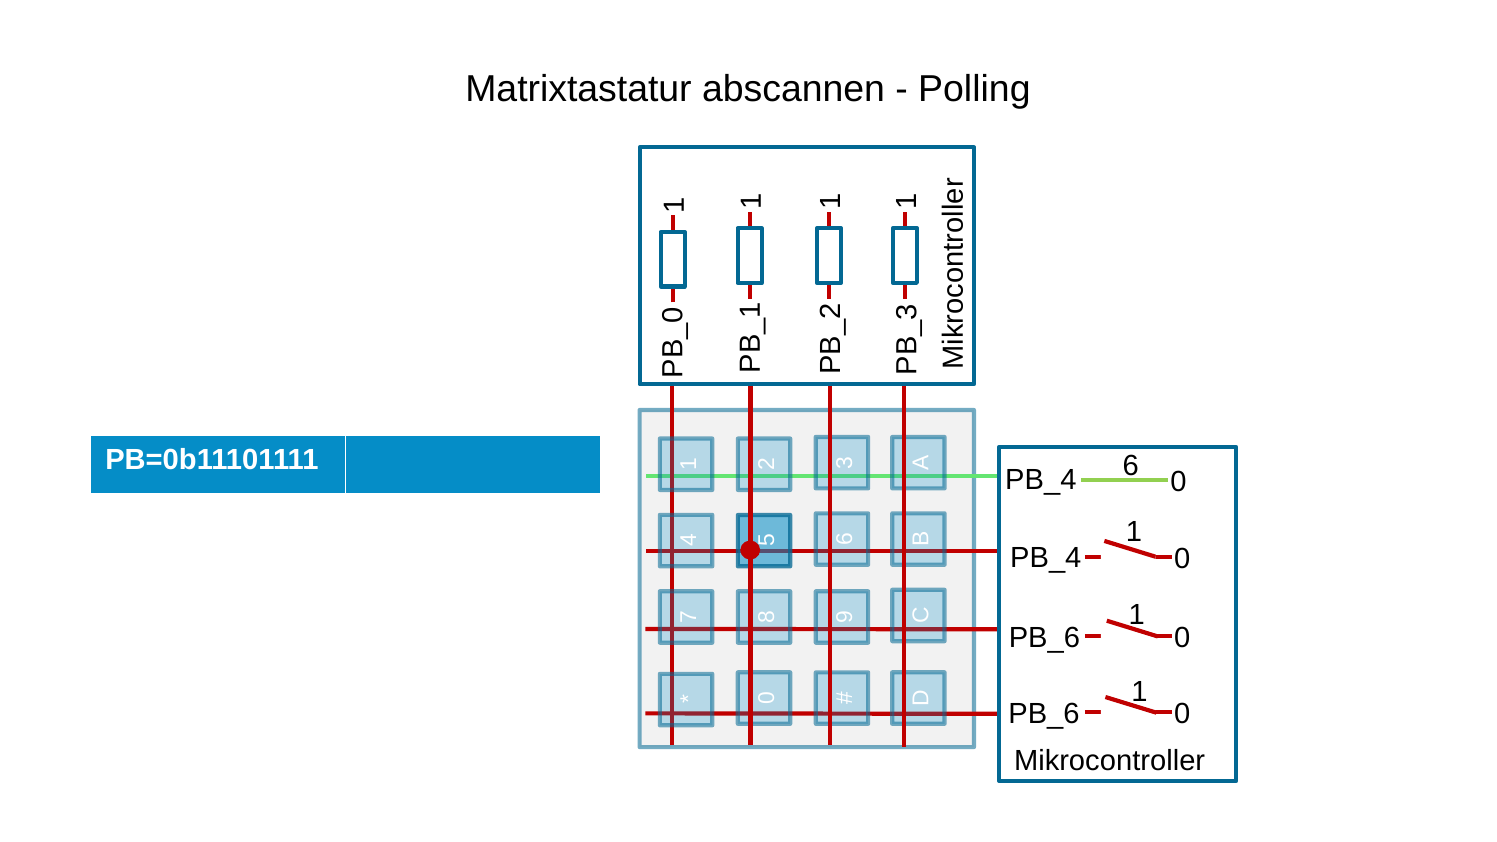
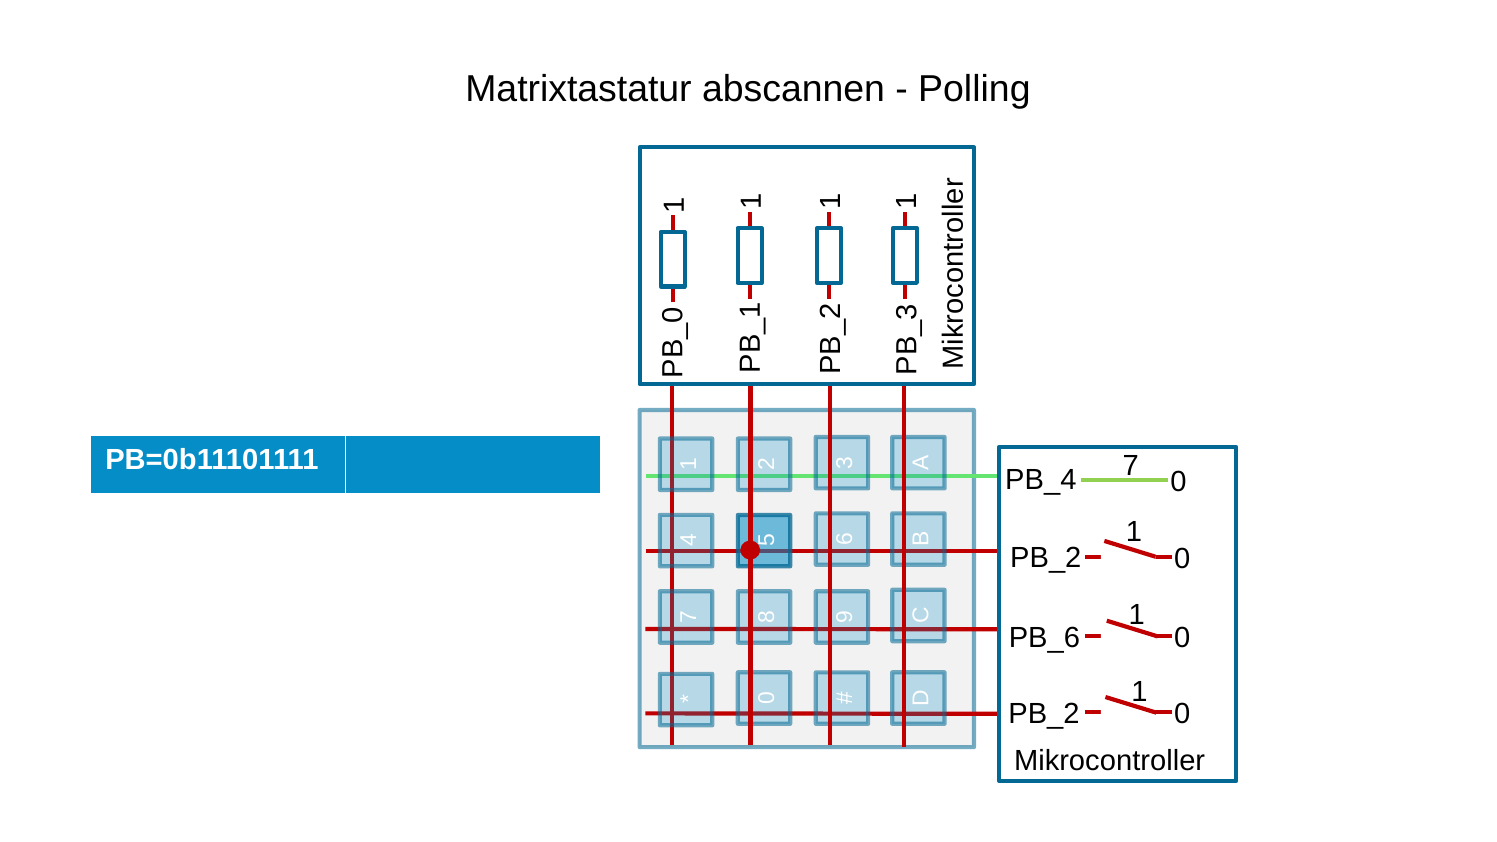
PB=0b11101111 6: 6 -> 7 (1131, 466)
PB_4: PB_4 -> PB_2 (1046, 558)
PB_6: PB_6 -> PB_2 (1044, 714)
